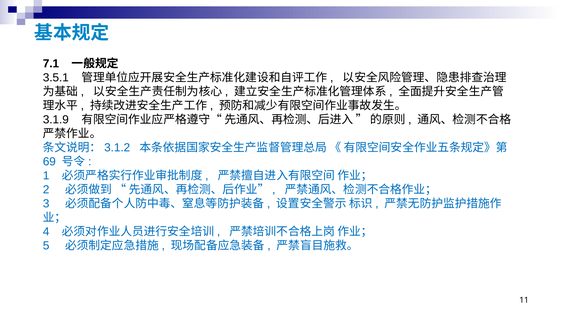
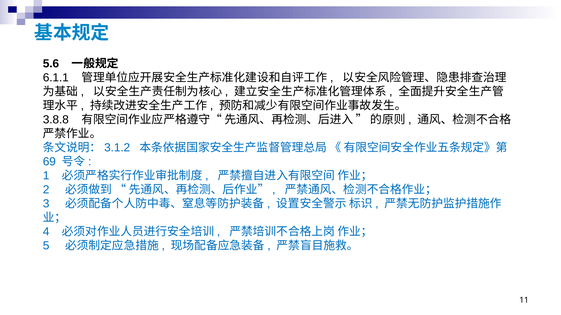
7.1: 7.1 -> 5.6 (51, 64)
3.5.1: 3.5.1 -> 6.1.1 (56, 78)
3.1.9: 3.1.9 -> 3.8.8 (56, 120)
